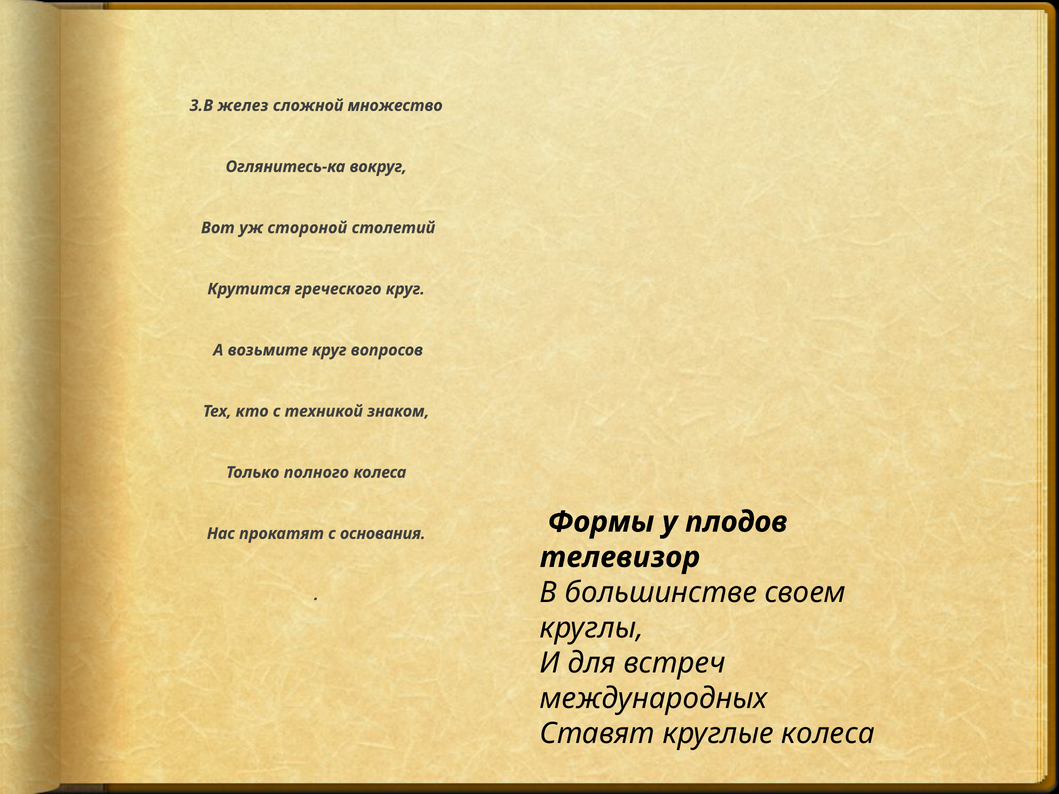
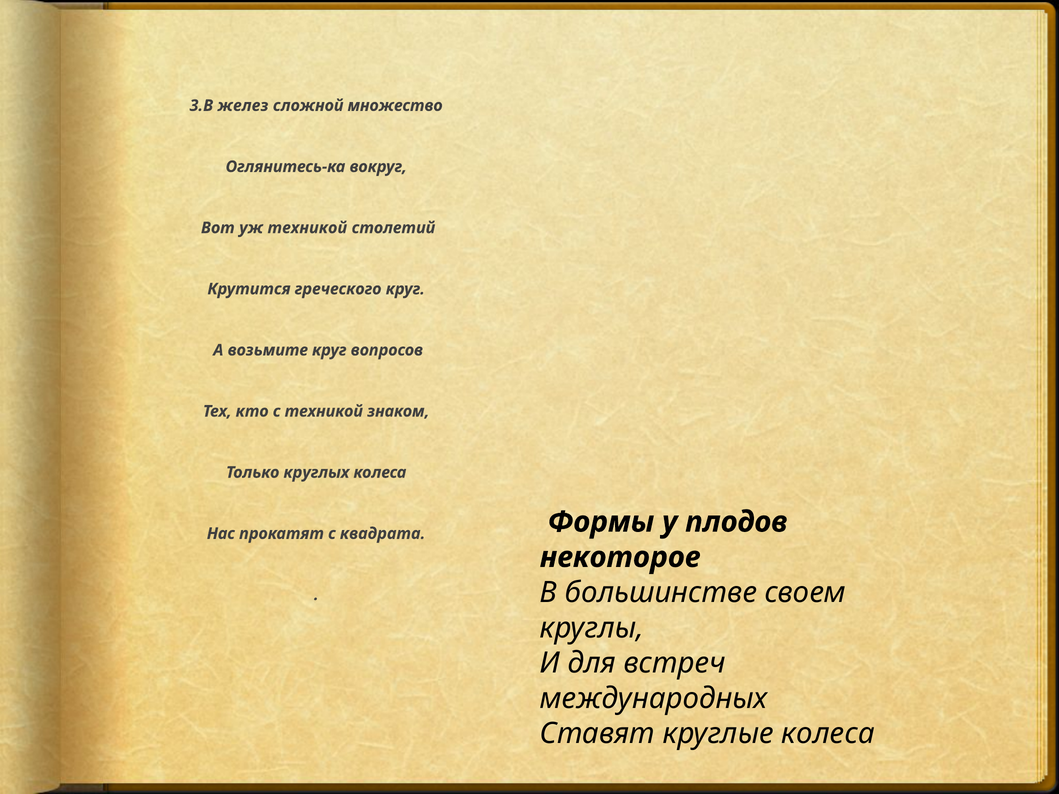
уж стороной: стороной -> техникой (307, 228)
полного: полного -> круглых (316, 473)
основания: основания -> квадрата (383, 534)
телевизор: телевизор -> некоторое (620, 557)
